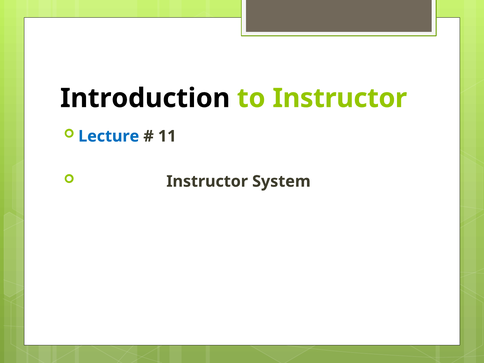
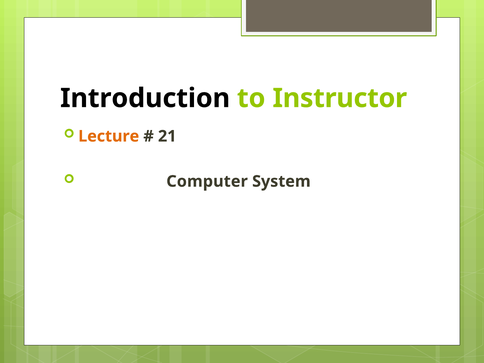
Lecture colour: blue -> orange (109, 136)
11: 11 -> 21 (167, 136)
Instructor: Instructor -> Computer (207, 181)
